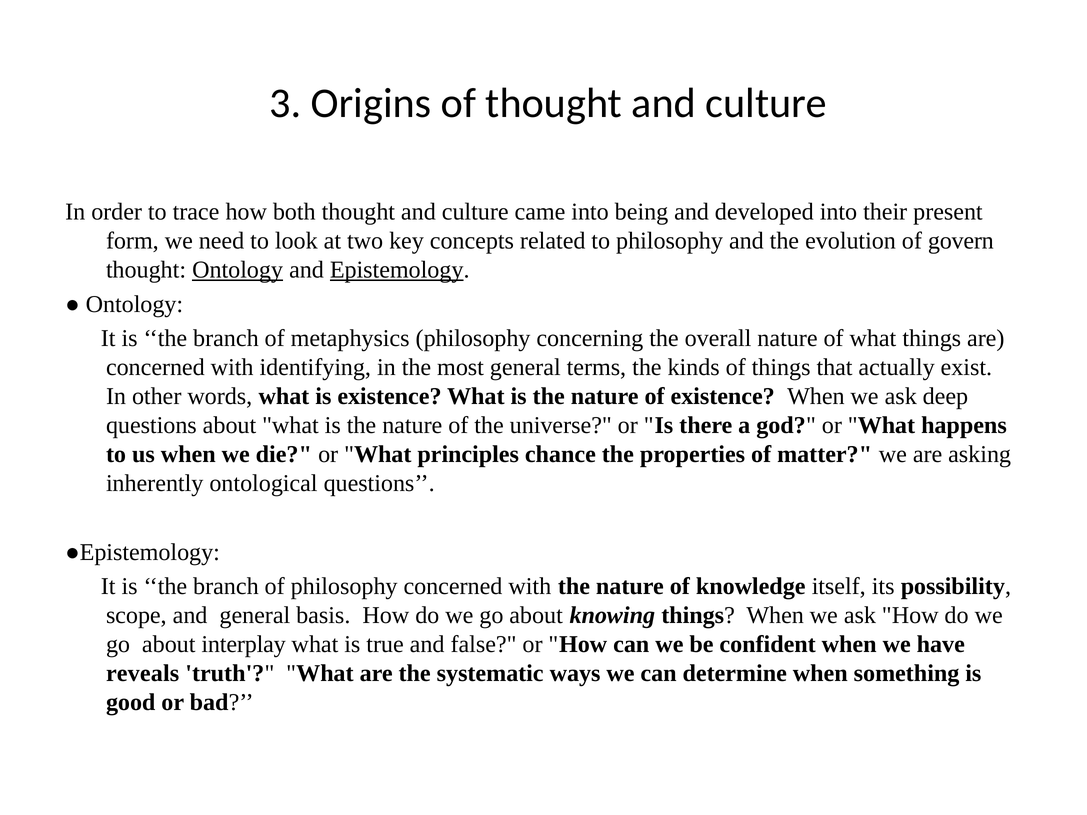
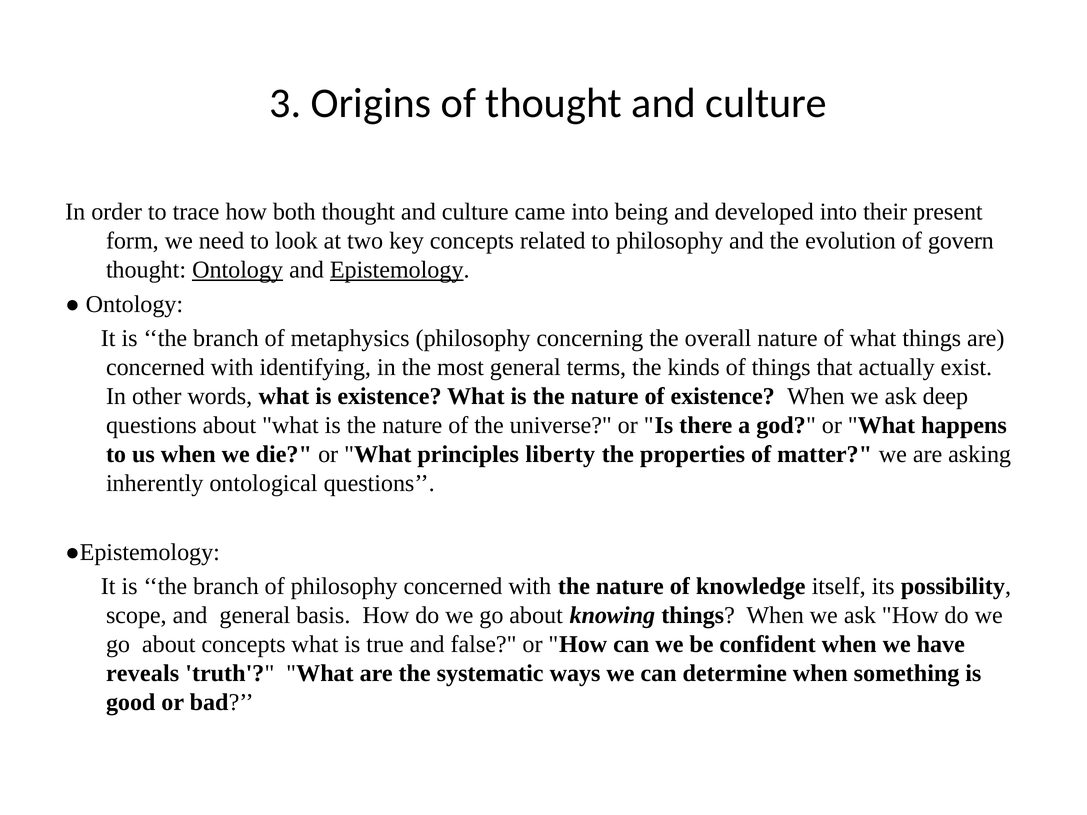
chance: chance -> liberty (560, 454)
about interplay: interplay -> concepts (244, 645)
